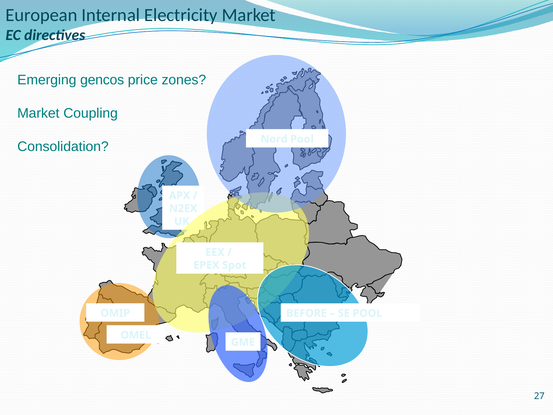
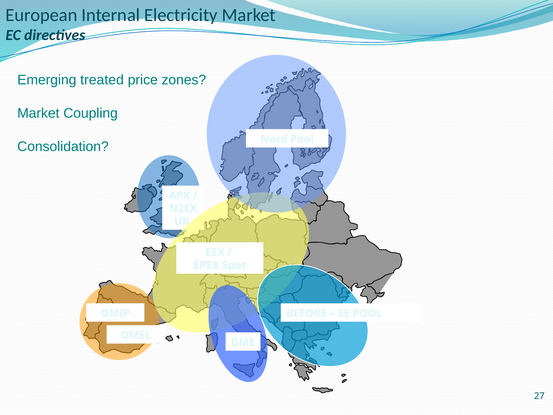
gencos: gencos -> treated (102, 80)
